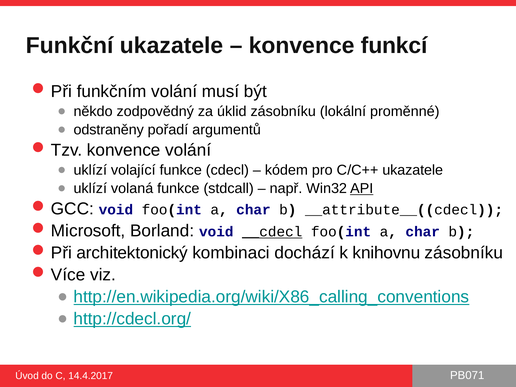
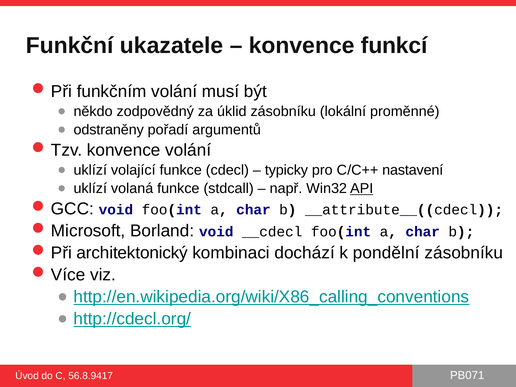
kódem: kódem -> typicky (286, 170)
C/C++ ukazatele: ukazatele -> nastavení (413, 170)
__cdecl underline: present -> none (272, 232)
knihovnu: knihovnu -> pondělní (386, 253)
14.4.2017: 14.4.2017 -> 56.8.9417 (91, 376)
